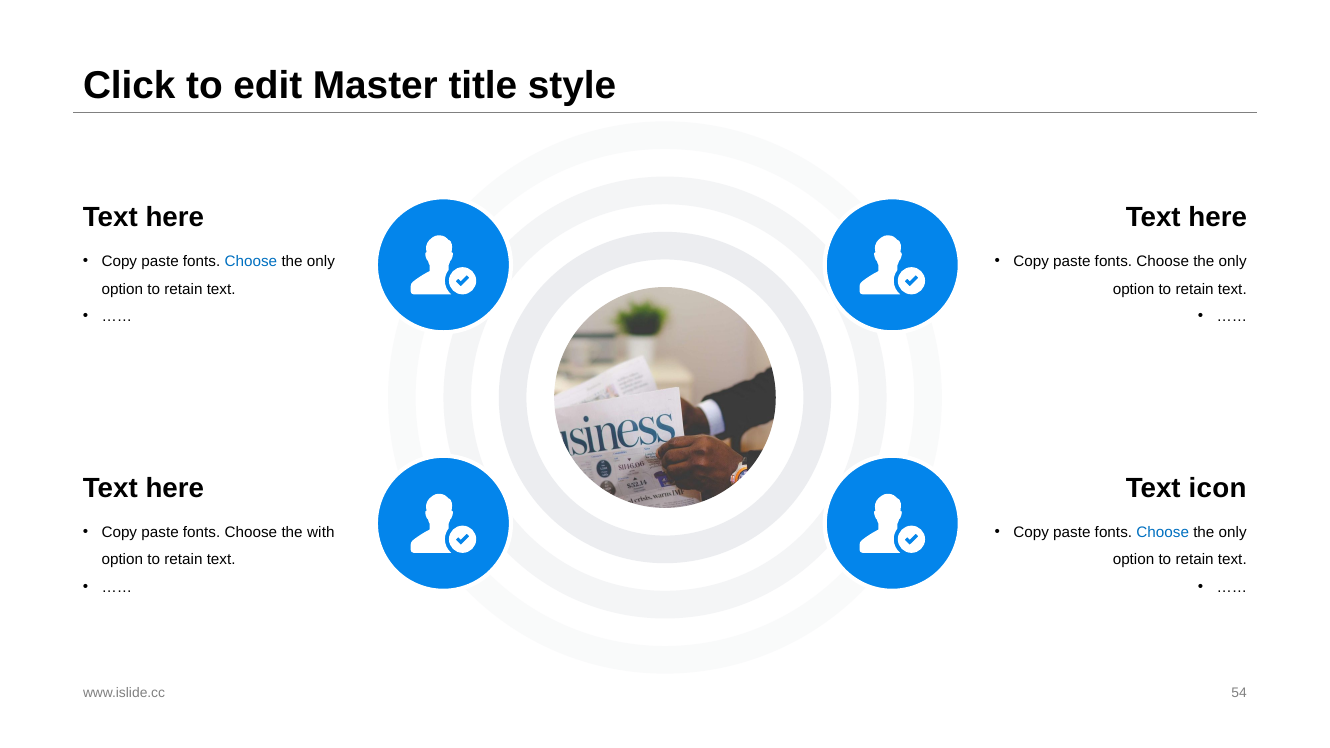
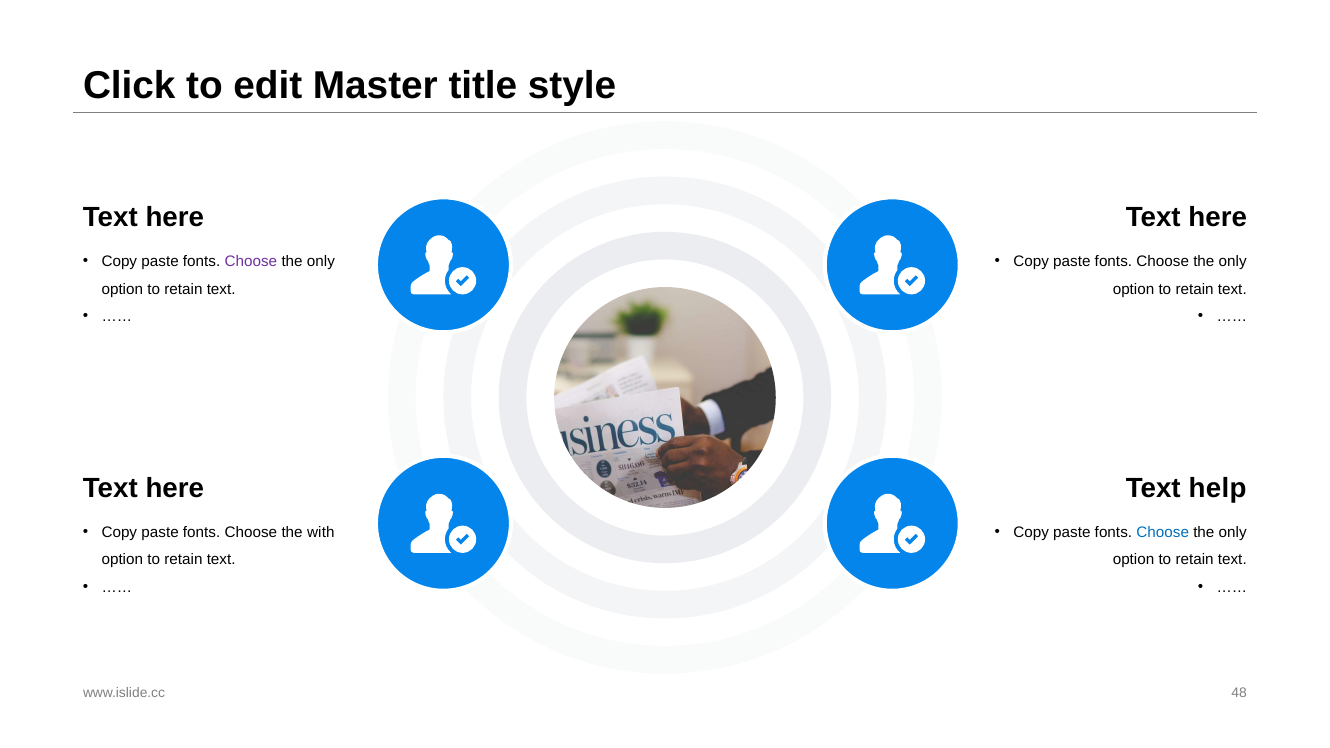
Choose colour: blue -> purple (251, 262)
icon: icon -> help (1218, 488)
54: 54 -> 48 (1239, 693)
